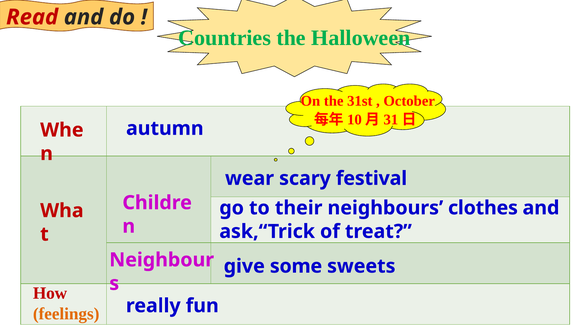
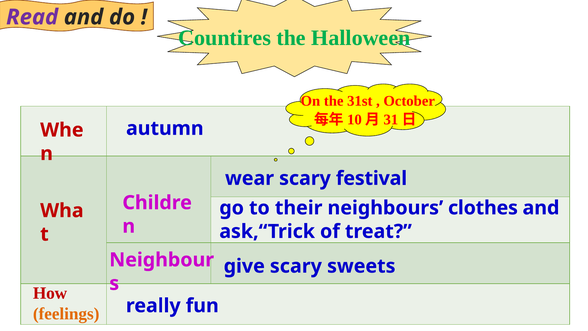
Read colour: red -> purple (32, 17)
Countries: Countries -> Countires (225, 38)
give some: some -> scary (296, 266)
